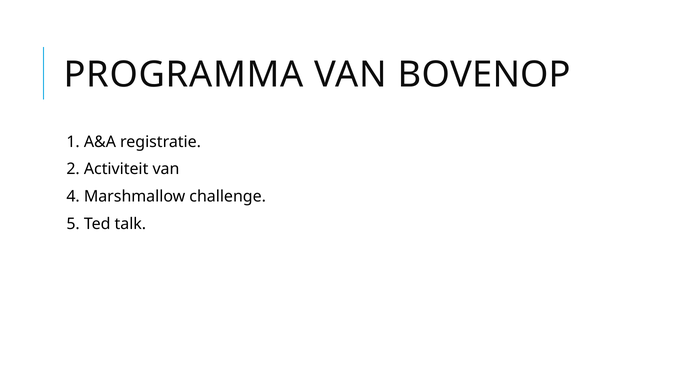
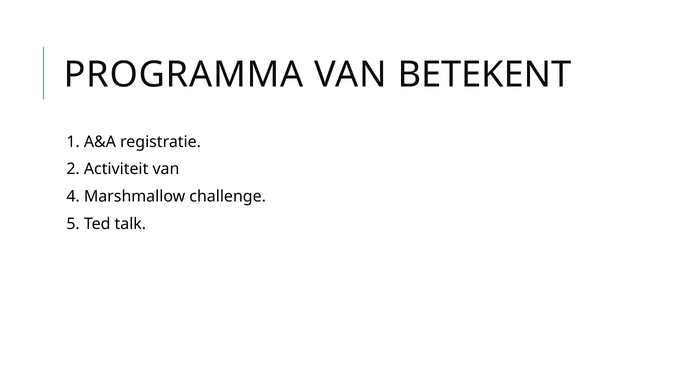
BOVENOP: BOVENOP -> BETEKENT (484, 75)
